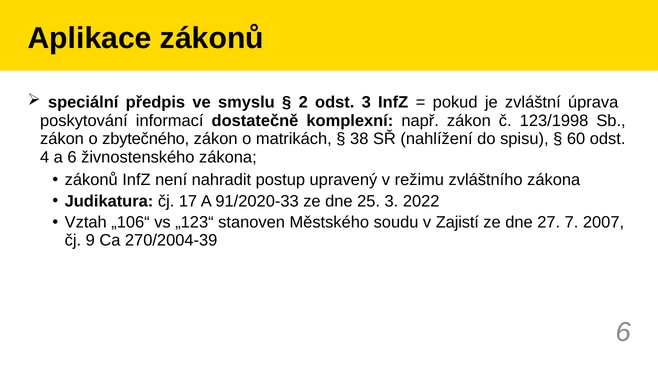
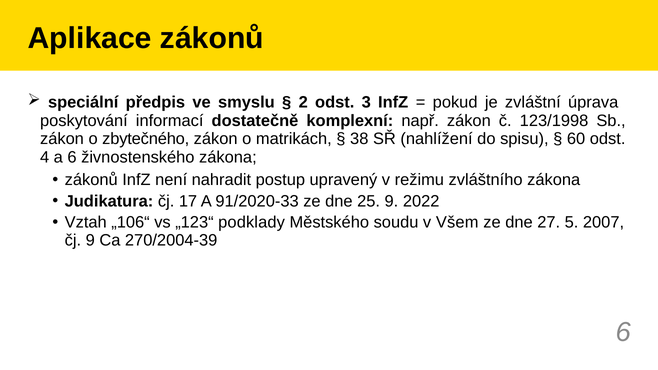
25 3: 3 -> 9 (391, 201)
stanoven: stanoven -> podklady (252, 222)
Zajistí: Zajistí -> Všem (457, 222)
7: 7 -> 5 (572, 222)
